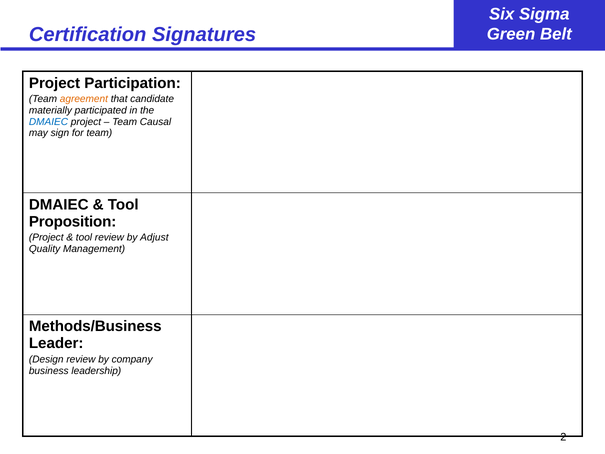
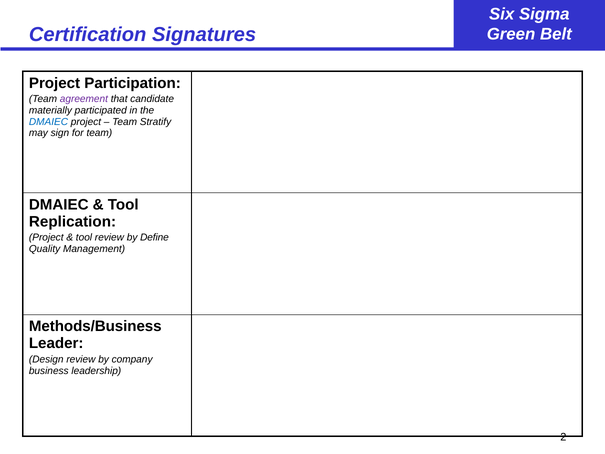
agreement colour: orange -> purple (84, 99)
Causal: Causal -> Stratify (156, 122)
Proposition: Proposition -> Replication (73, 221)
Adjust: Adjust -> Define (154, 238)
